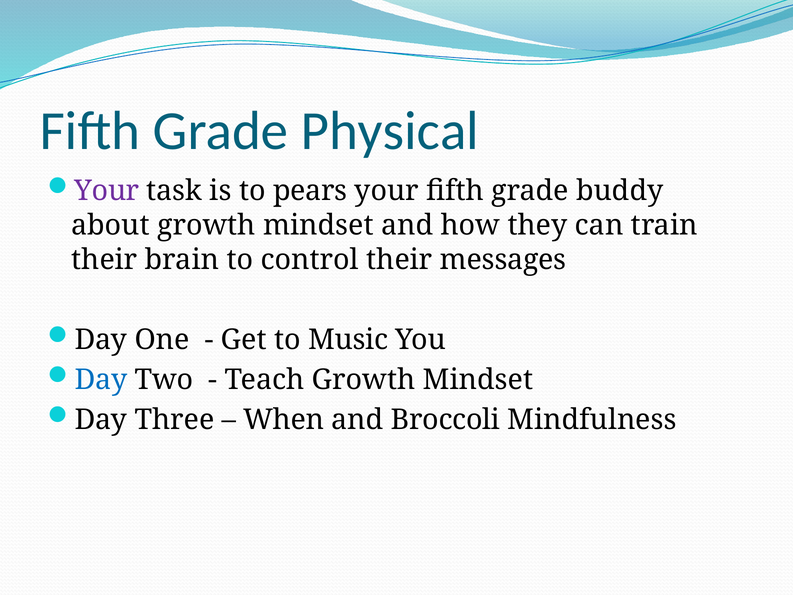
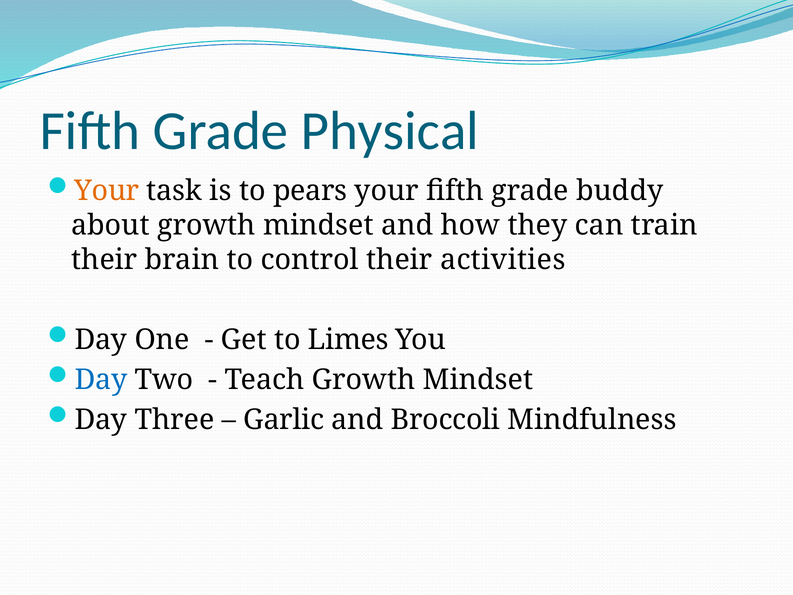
Your colour: purple -> orange (107, 191)
messages: messages -> activities (503, 260)
Music: Music -> Limes (348, 340)
When: When -> Garlic (284, 420)
